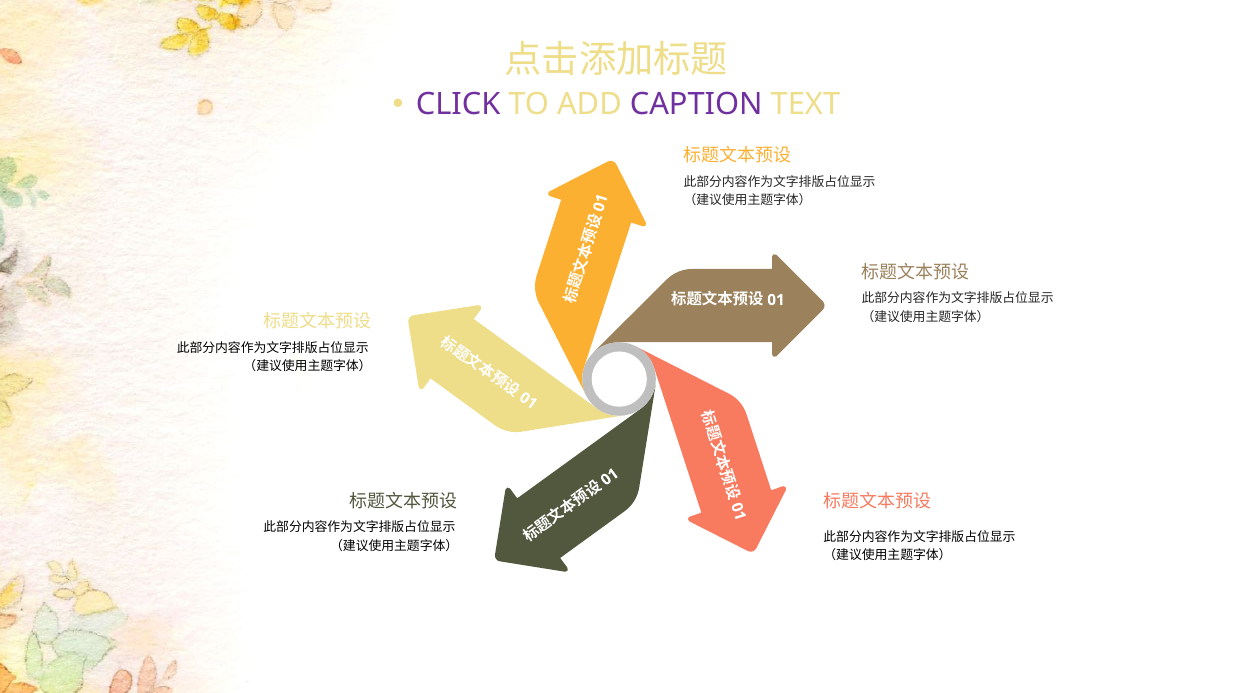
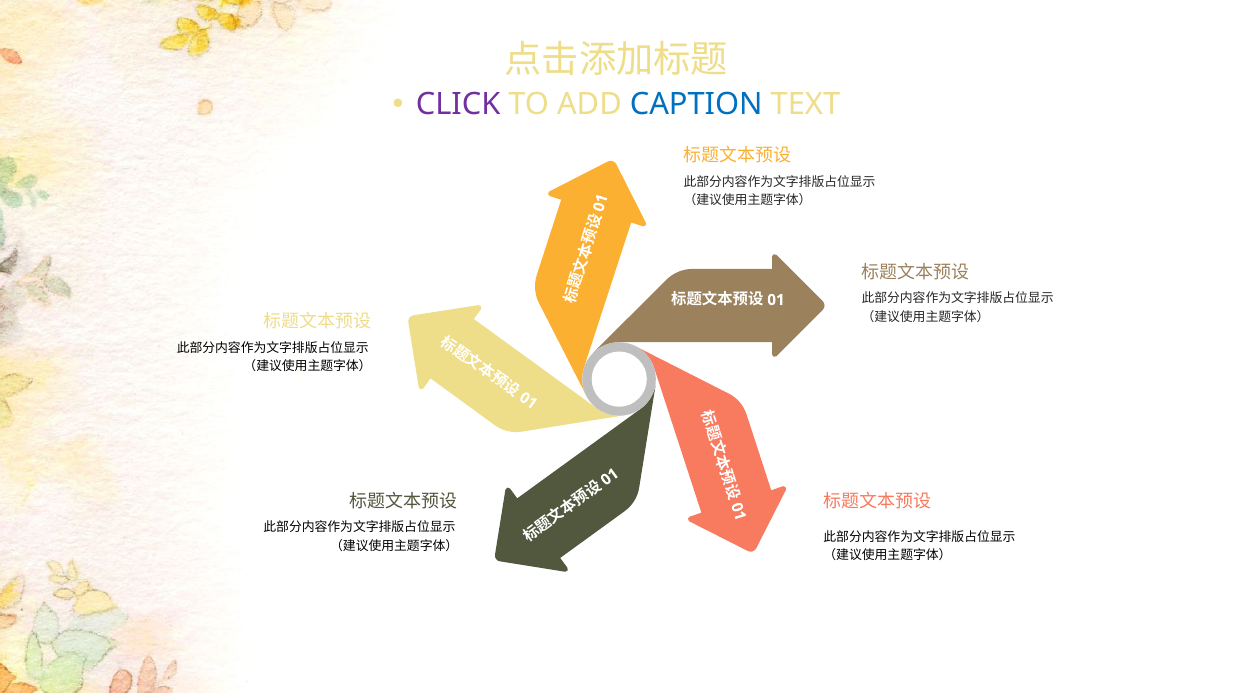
CAPTION colour: purple -> blue (696, 105)
